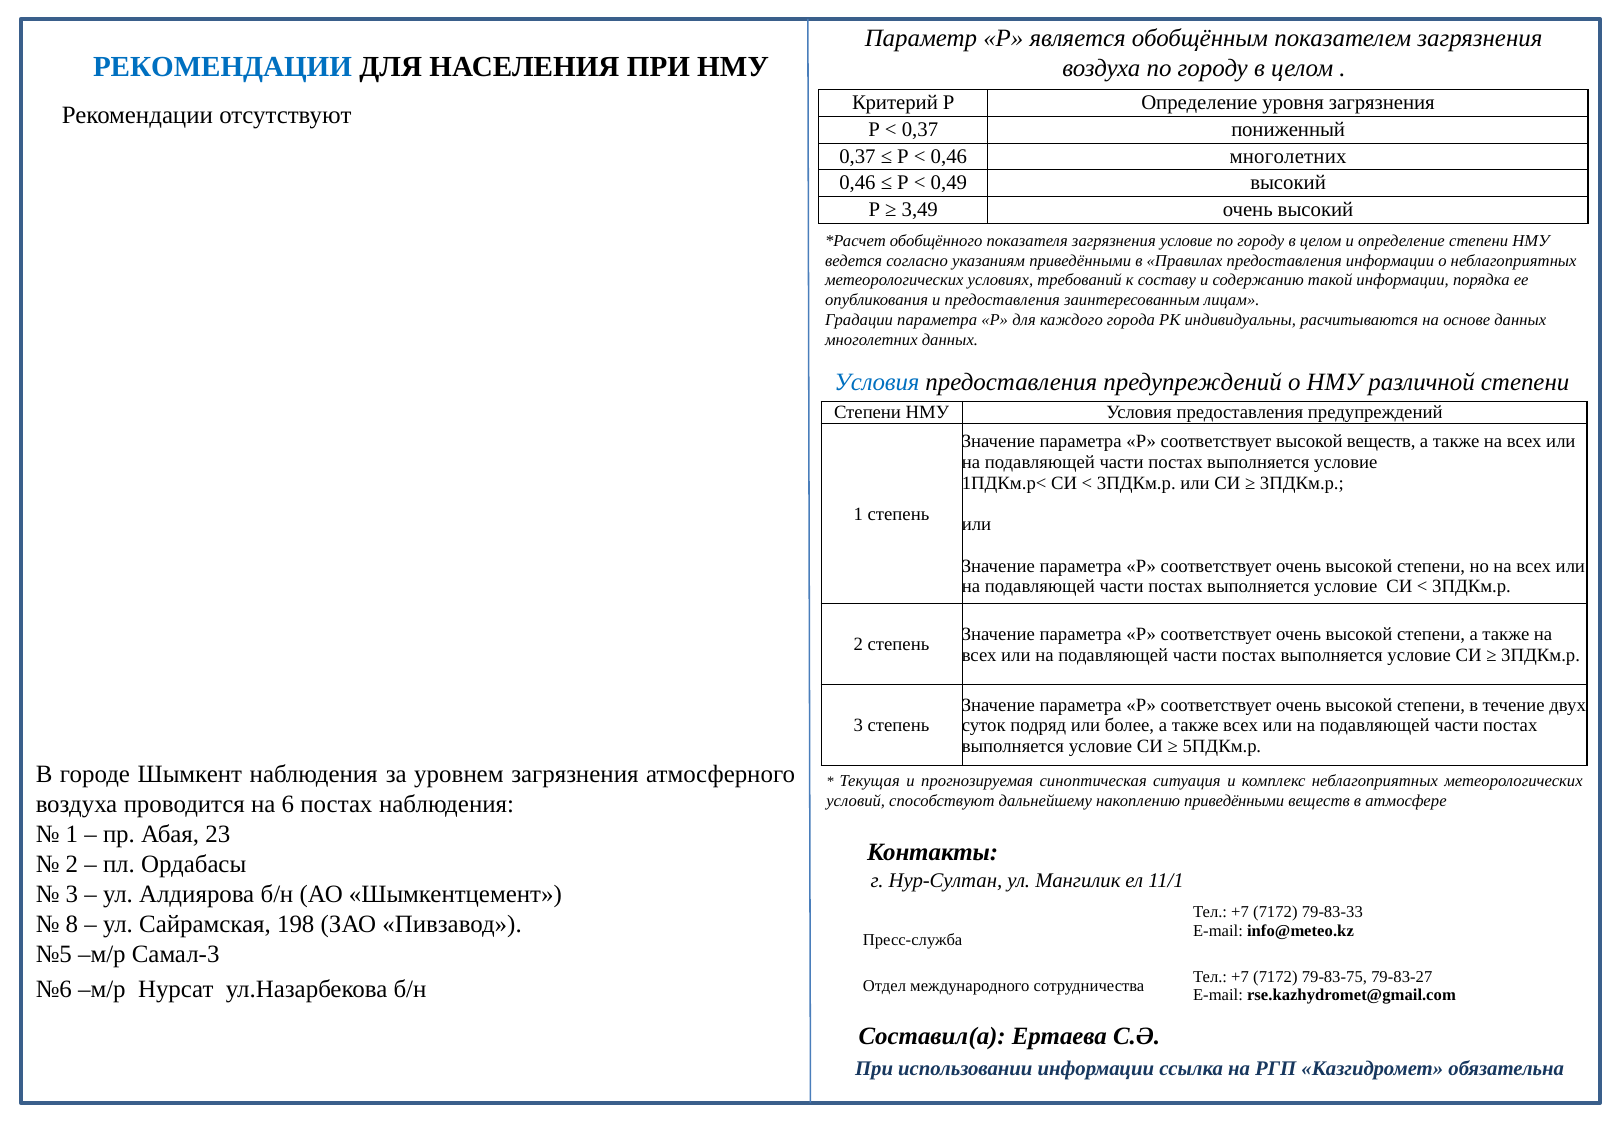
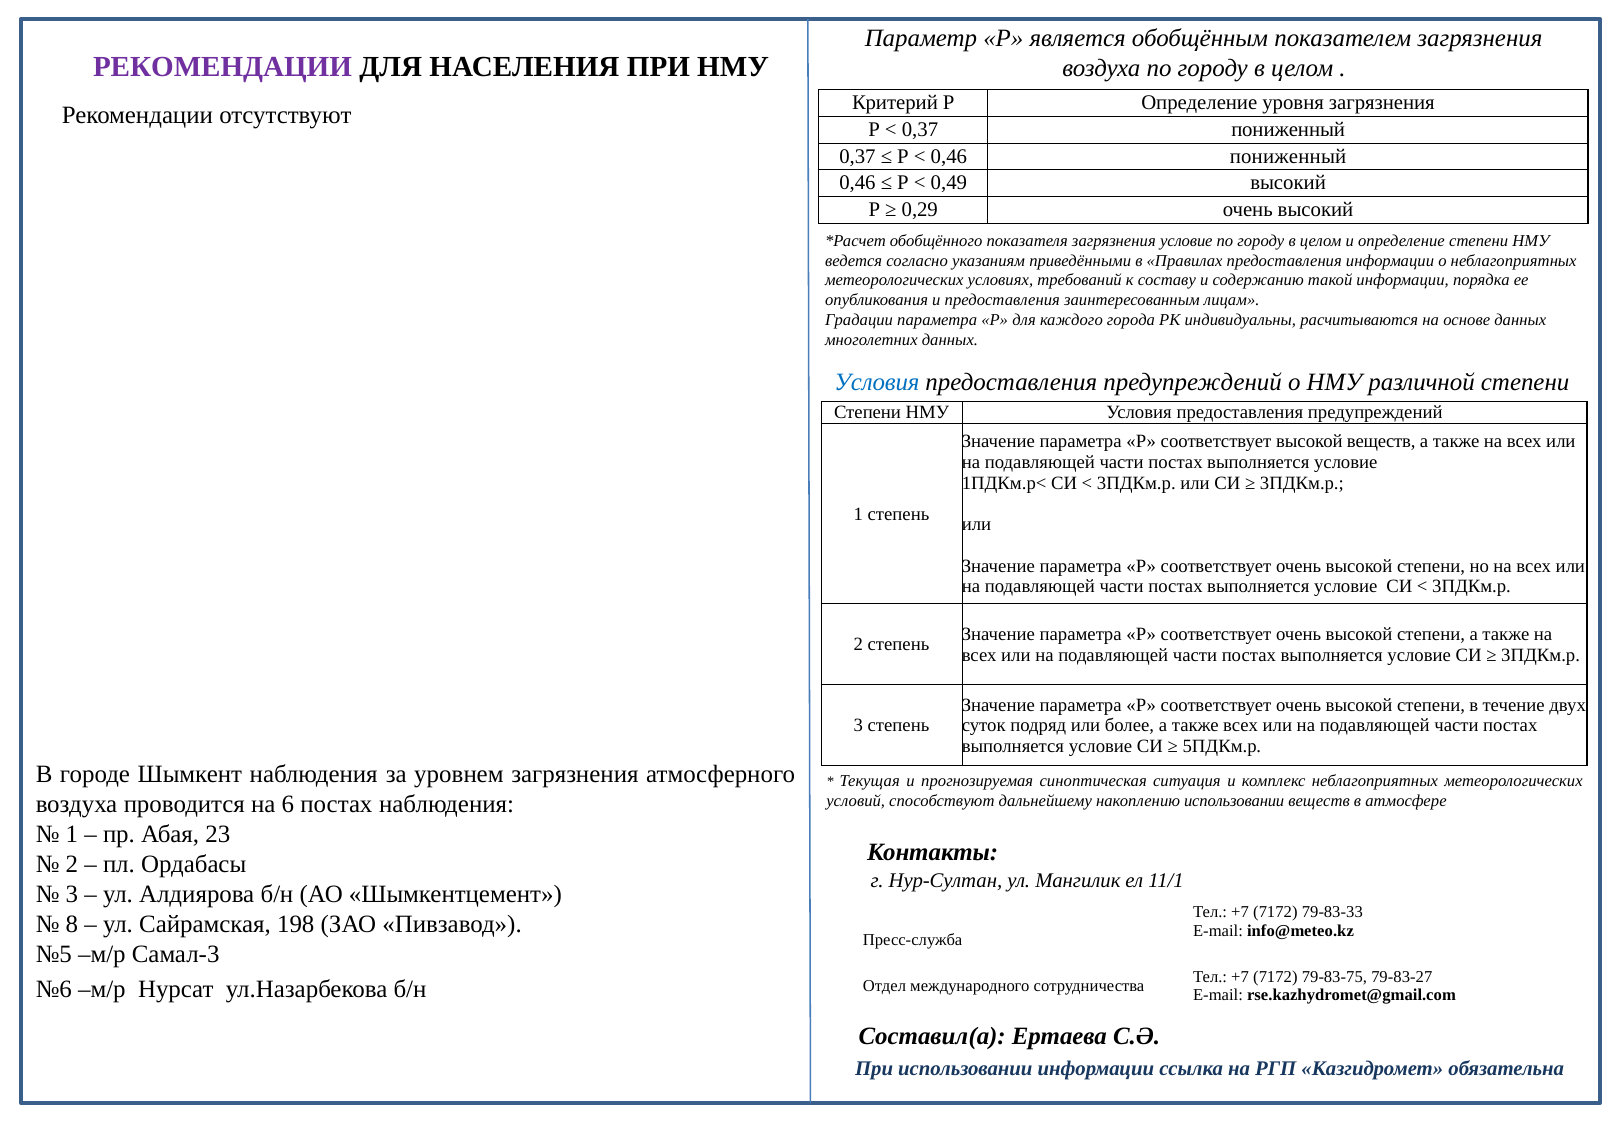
РЕКОМЕНДАЦИИ colour: blue -> purple (222, 67)
0,46 многолетних: многолетних -> пониженный (1288, 156)
3,49: 3,49 -> 0,29 (920, 210)
накоплению приведёнными: приведёнными -> использовании (1234, 801)
